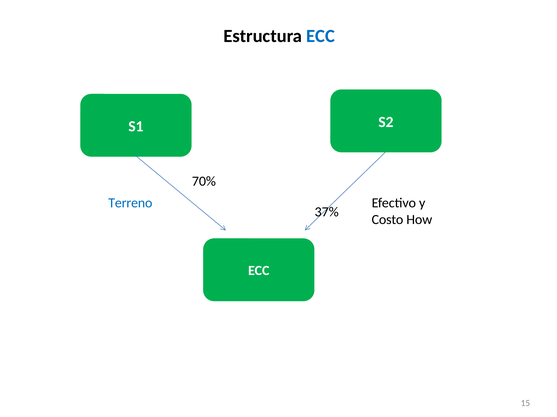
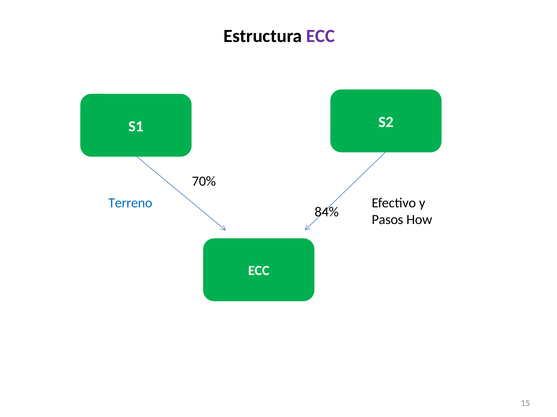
ECC colour: blue -> purple (321, 36)
37%: 37% -> 84% (327, 212)
Costo: Costo -> Pasos (387, 220)
